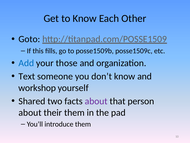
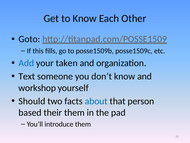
those: those -> taken (67, 63)
Shared: Shared -> Should (32, 101)
about colour: purple -> blue (96, 101)
about: about -> based (30, 112)
